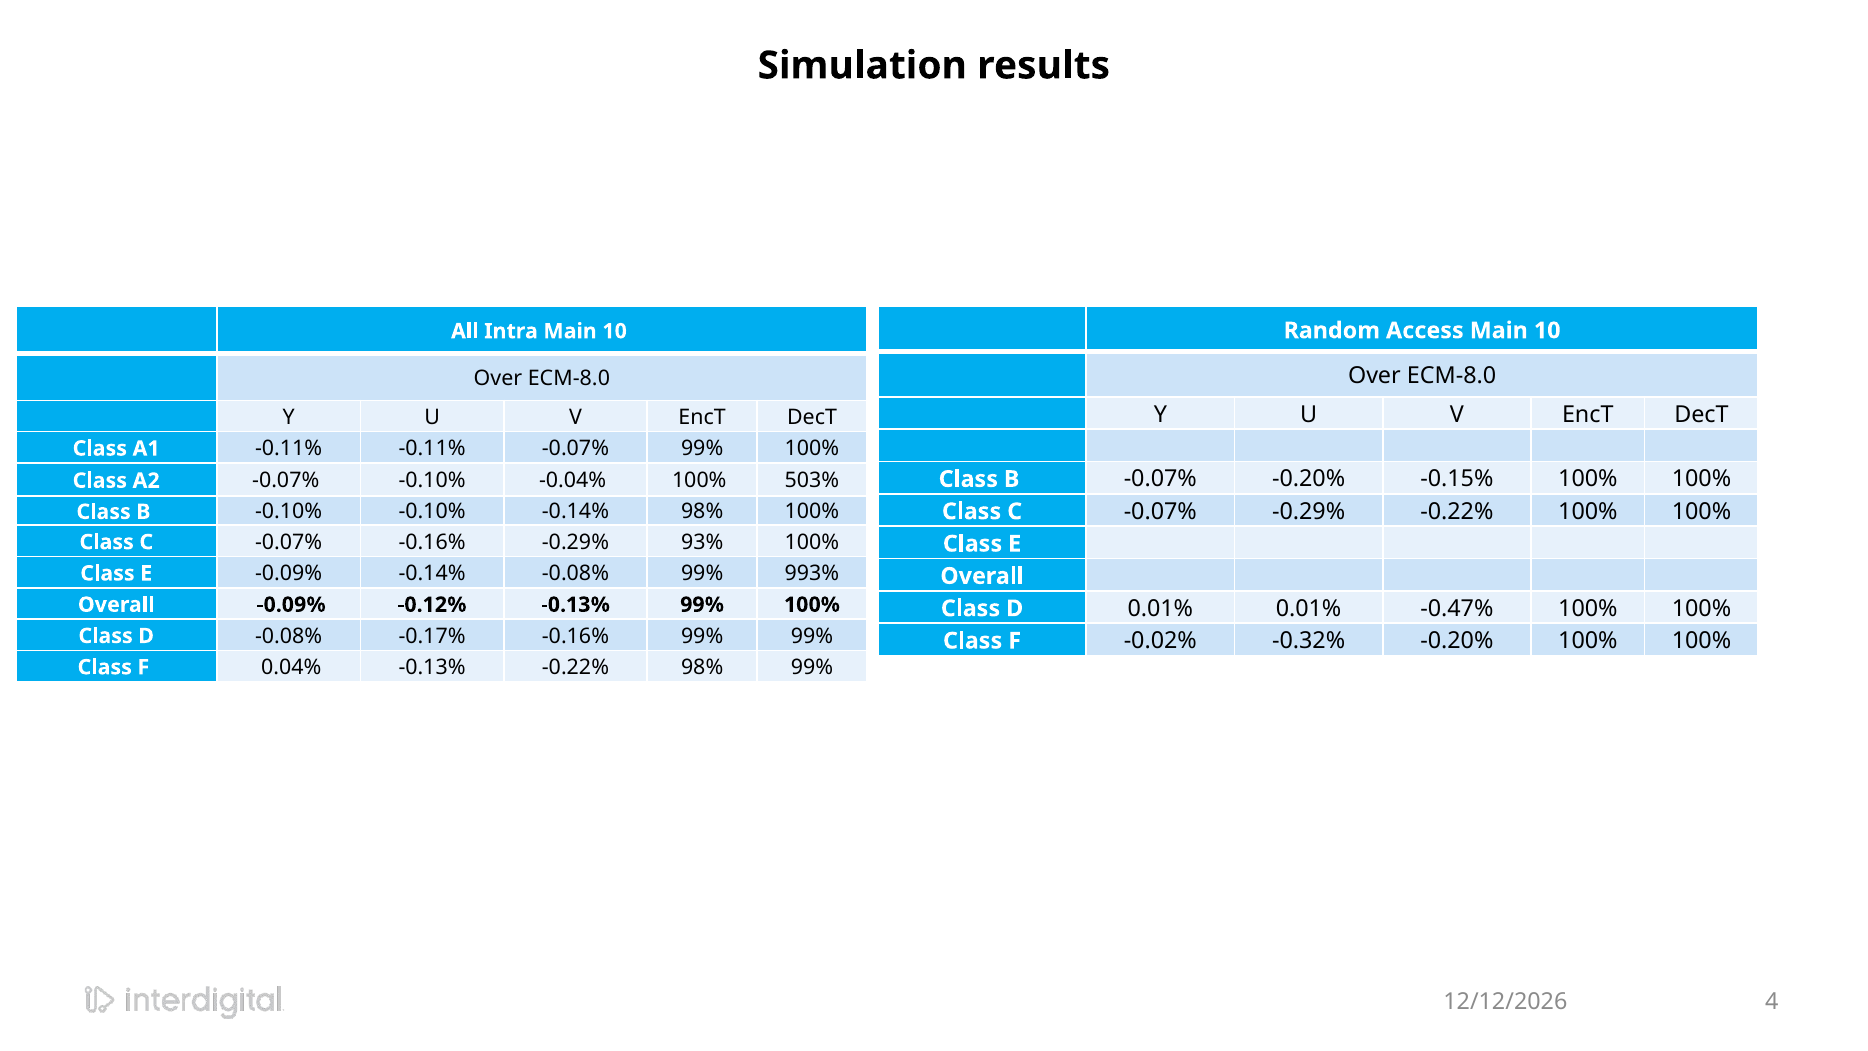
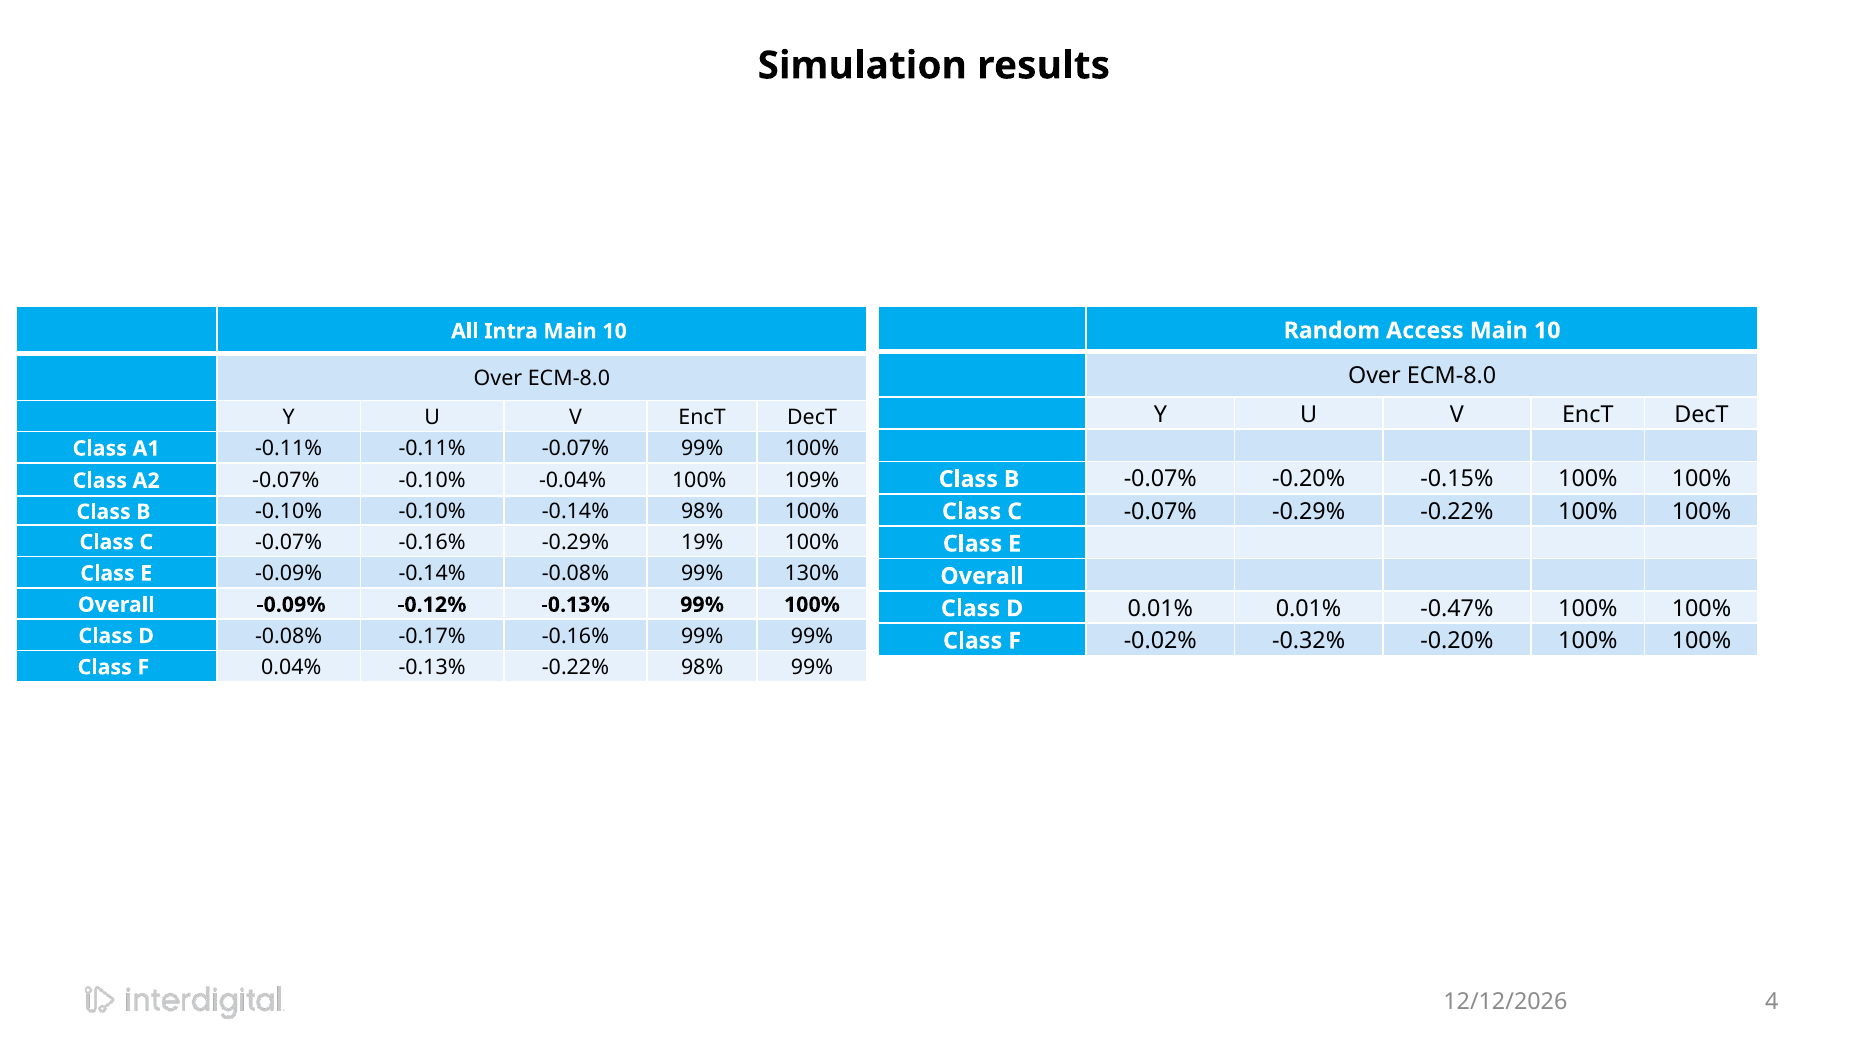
503%: 503% -> 109% (812, 481)
93%: 93% -> 19% (702, 542)
993%: 993% -> 130% (812, 573)
